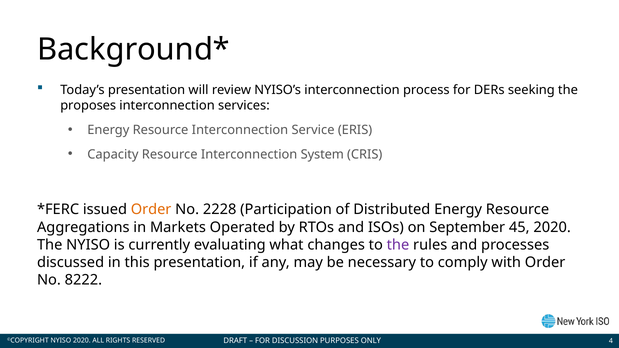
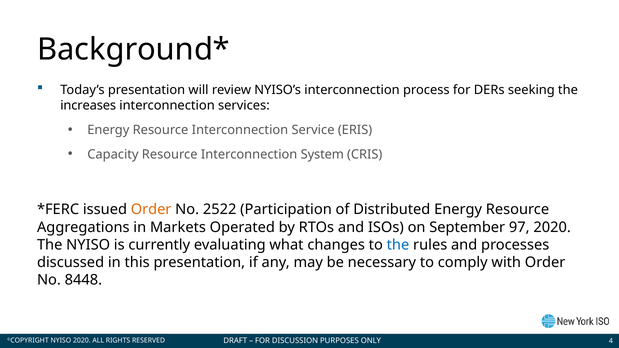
proposes: proposes -> increases (88, 106)
2228: 2228 -> 2522 (220, 210)
45: 45 -> 97 (519, 227)
the colour: purple -> blue (398, 245)
8222: 8222 -> 8448 (83, 280)
